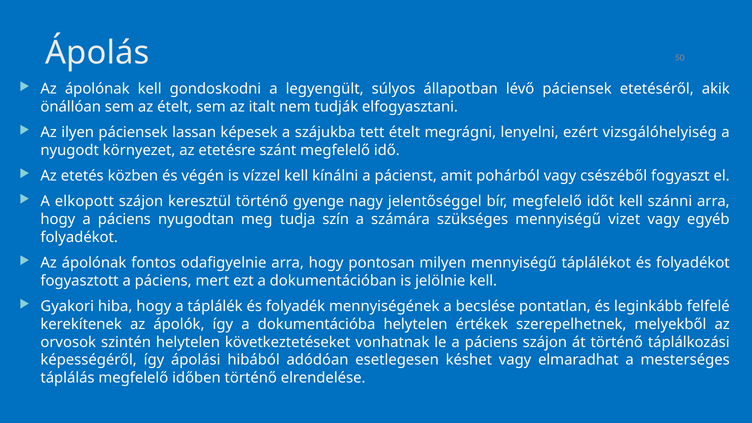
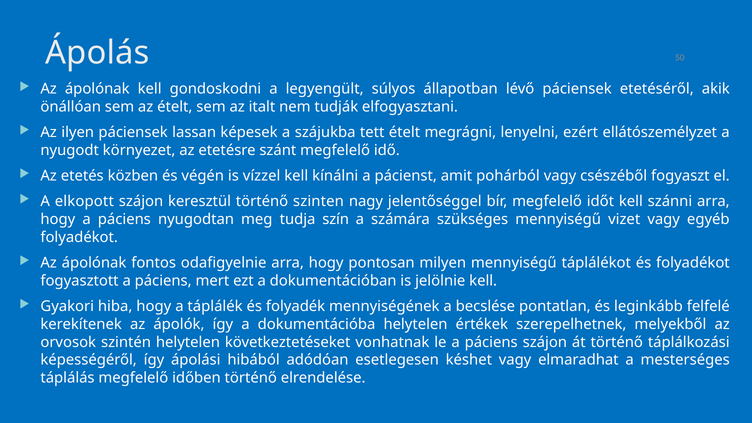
vizsgálóhelyiség: vizsgálóhelyiség -> ellátószemélyzet (660, 132)
gyenge: gyenge -> szinten (318, 202)
